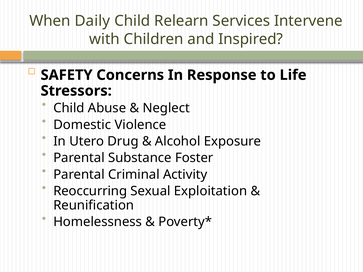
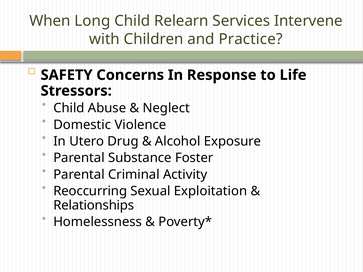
Daily: Daily -> Long (92, 21)
Inspired: Inspired -> Practice (251, 39)
Reunification: Reunification -> Relationships (94, 205)
